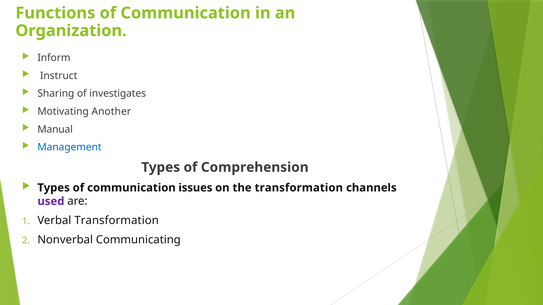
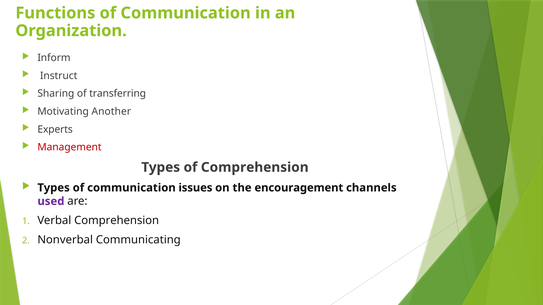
investigates: investigates -> transferring (118, 94)
Manual: Manual -> Experts (55, 130)
Management colour: blue -> red (69, 147)
the transformation: transformation -> encouragement (299, 188)
Verbal Transformation: Transformation -> Comprehension (117, 221)
